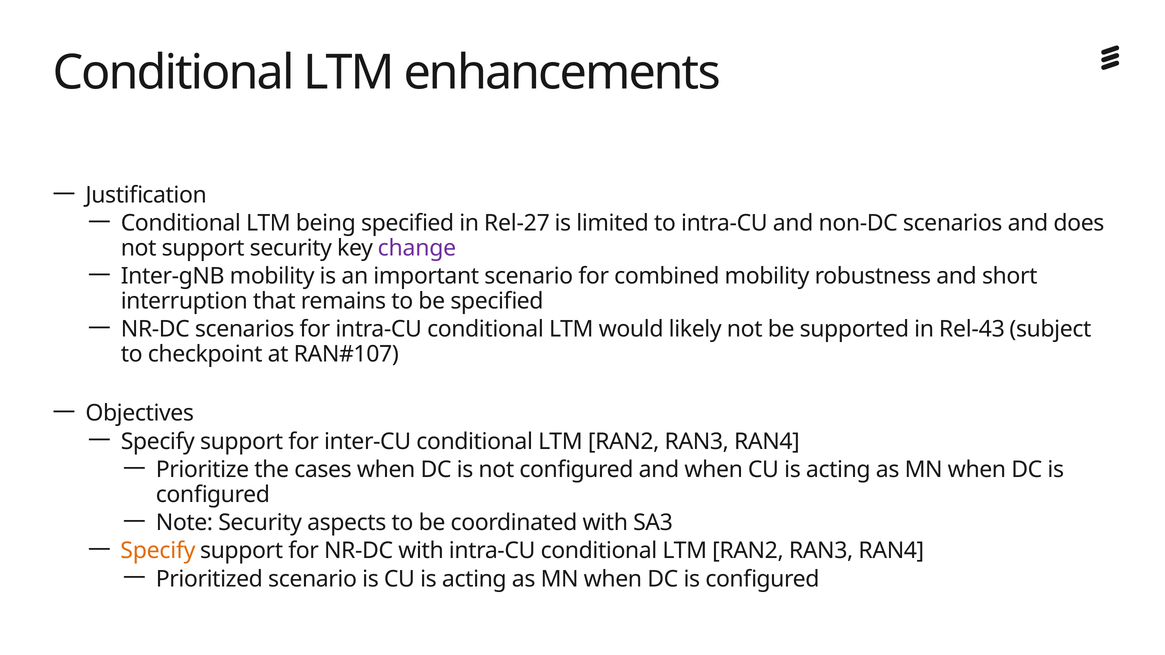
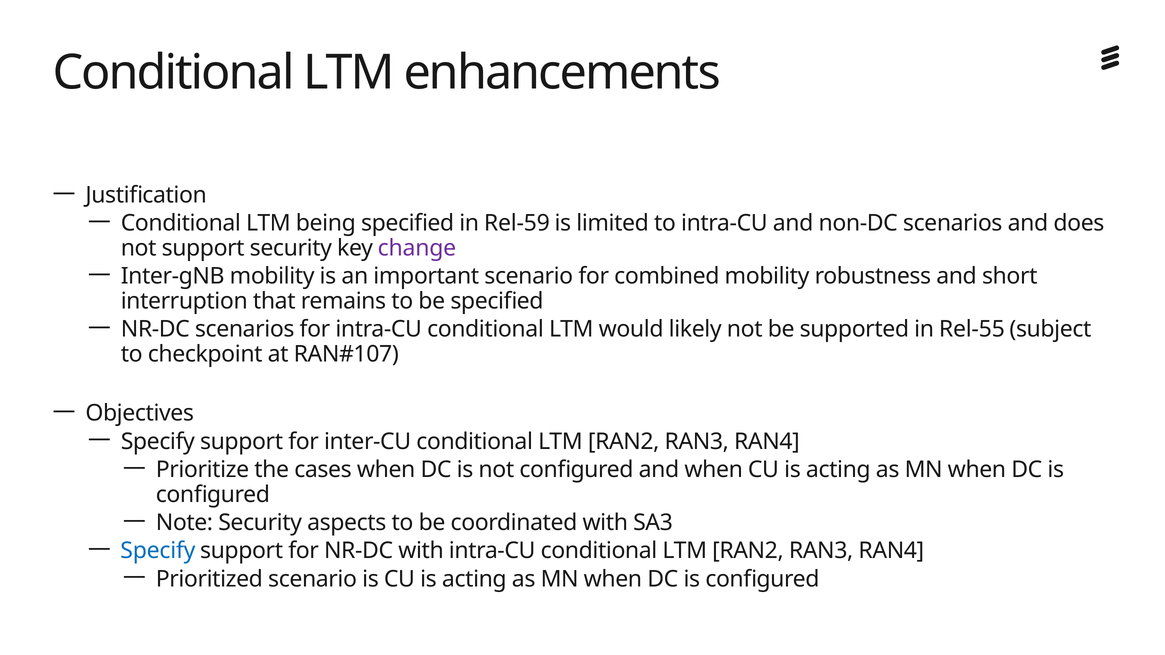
Rel-27: Rel-27 -> Rel-59 (517, 223)
Rel-43: Rel-43 -> Rel-55 (972, 329)
Specify colour: orange -> blue (158, 551)
